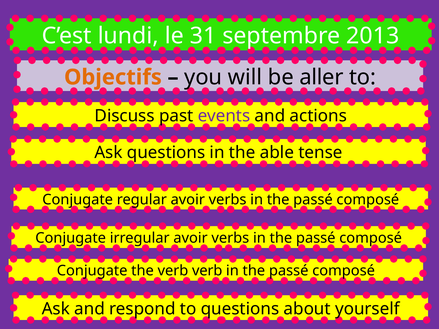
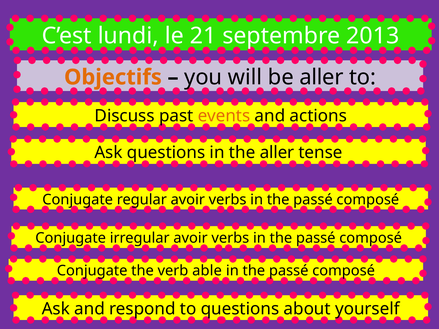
31: 31 -> 21 (203, 36)
events colour: purple -> orange (224, 116)
the able: able -> aller (277, 153)
verb verb: verb -> able (207, 271)
